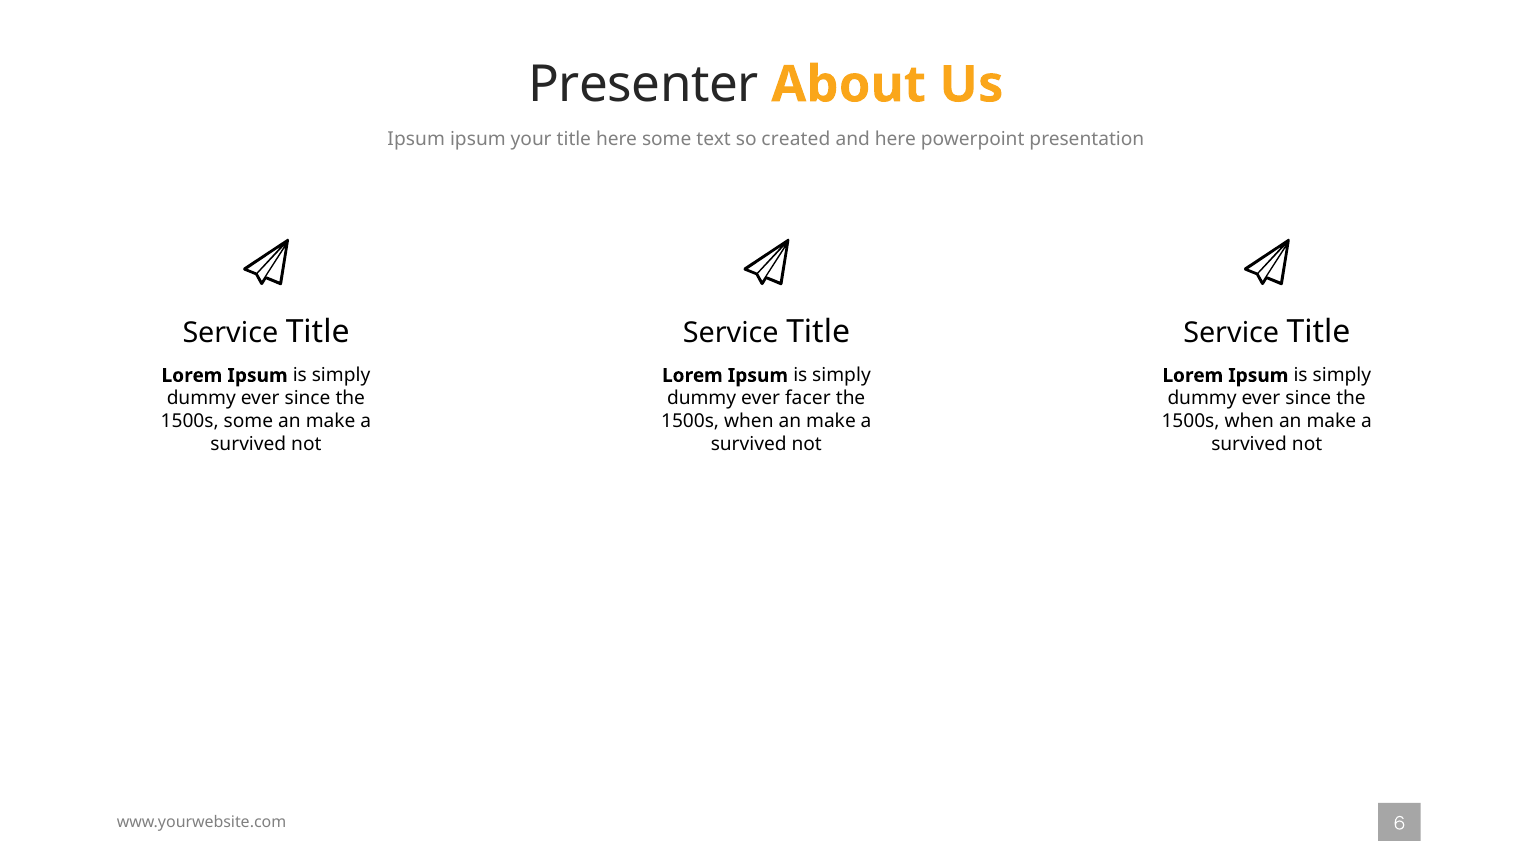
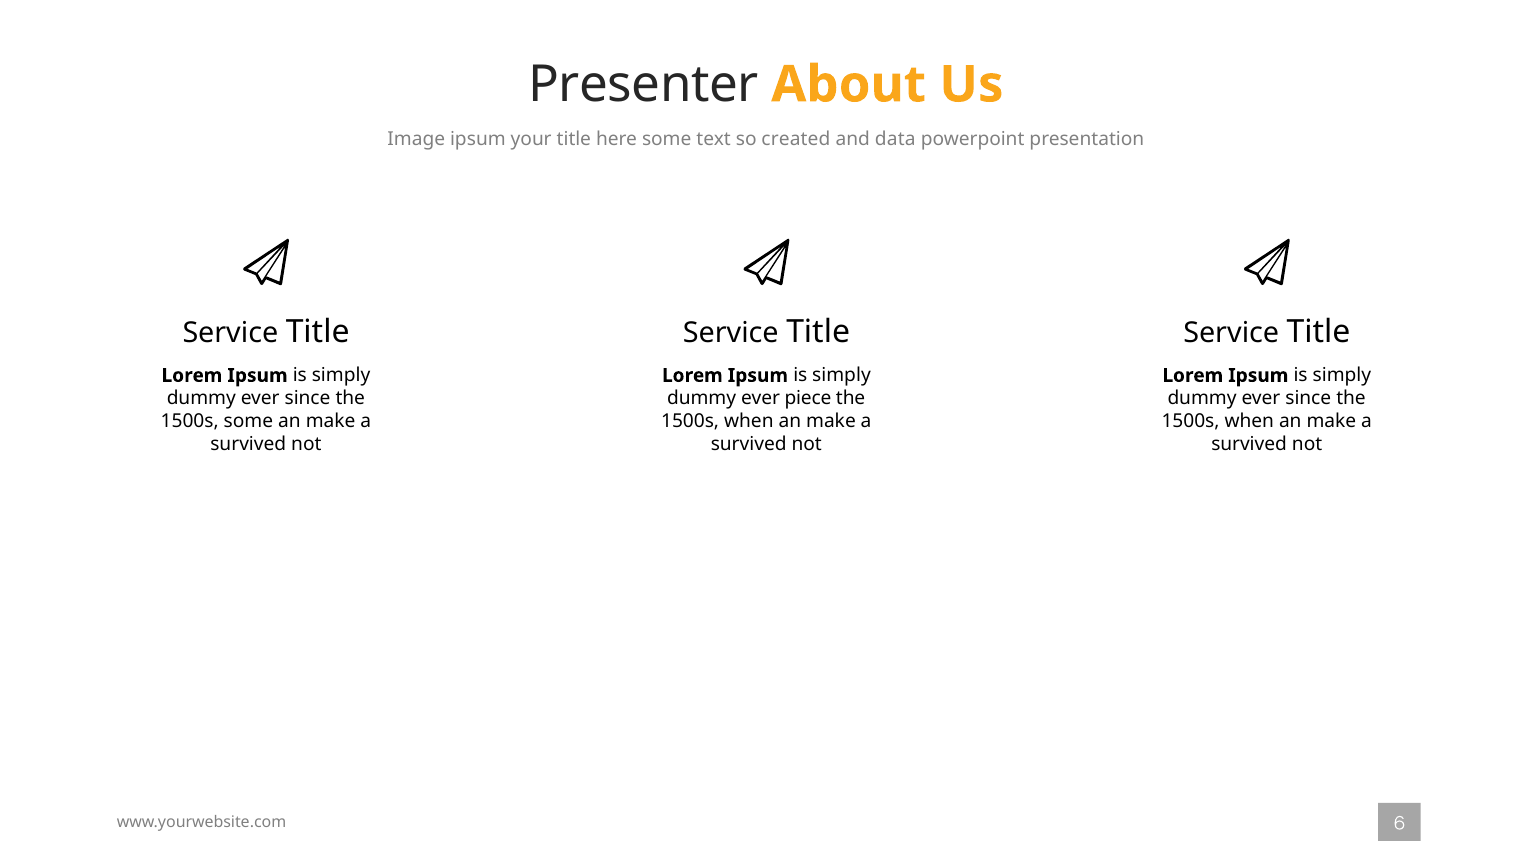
Ipsum: Ipsum -> Image (416, 139)
and here: here -> data (895, 139)
facer: facer -> piece (808, 399)
